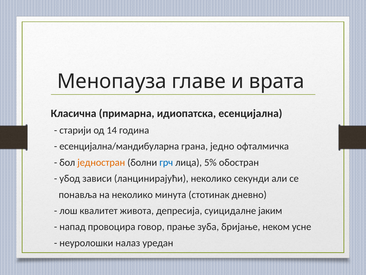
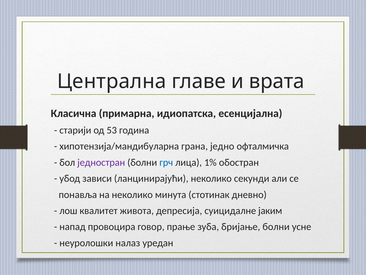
Мeнoпaузa: Мeнoпaузa -> Цeнтрaлнa (112, 81)
14: 14 -> 53 (112, 130)
есенцијална/мандибуларна: есенцијална/мандибуларна -> хипотензија/мандибуларна (119, 146)
једностран colour: orange -> purple (101, 162)
5%: 5% -> 1% (210, 162)
бријање неком: неком -> болни (276, 226)
